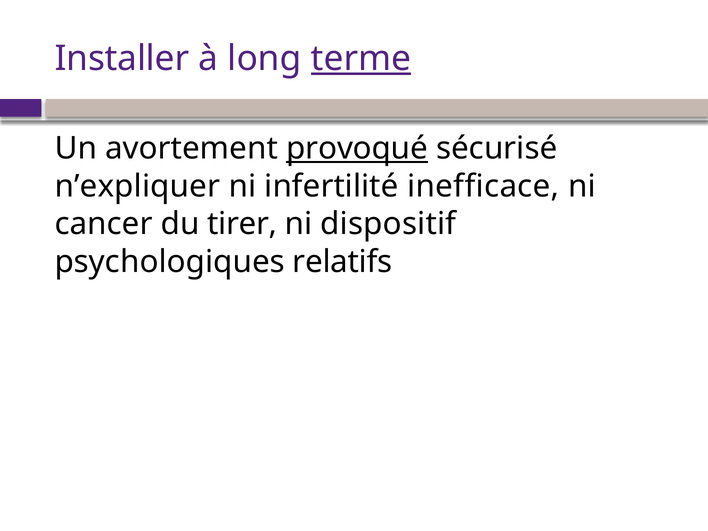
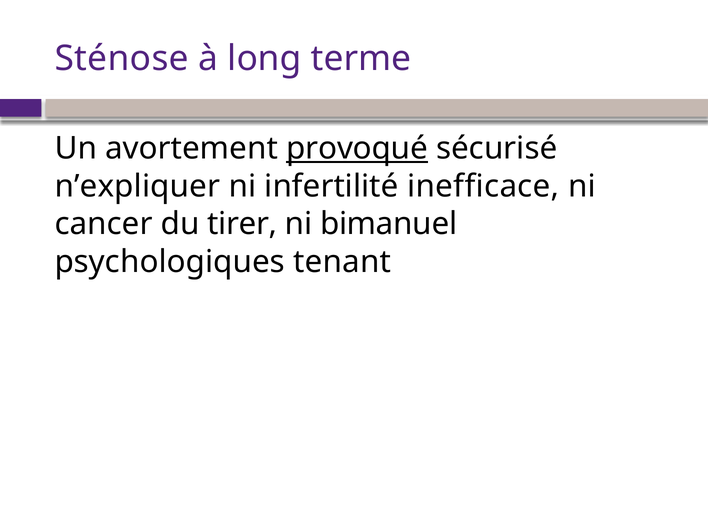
Installer: Installer -> Sténose (122, 59)
terme underline: present -> none (361, 59)
dispositif: dispositif -> bimanuel (389, 224)
relatifs: relatifs -> tenant (342, 262)
